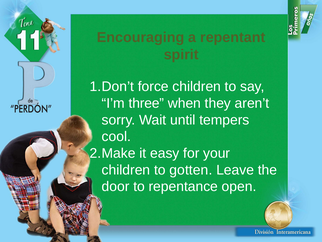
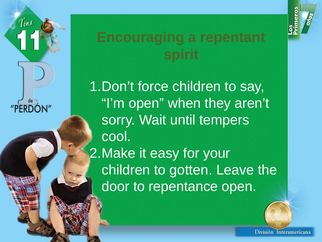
I’m three: three -> open (146, 103)
